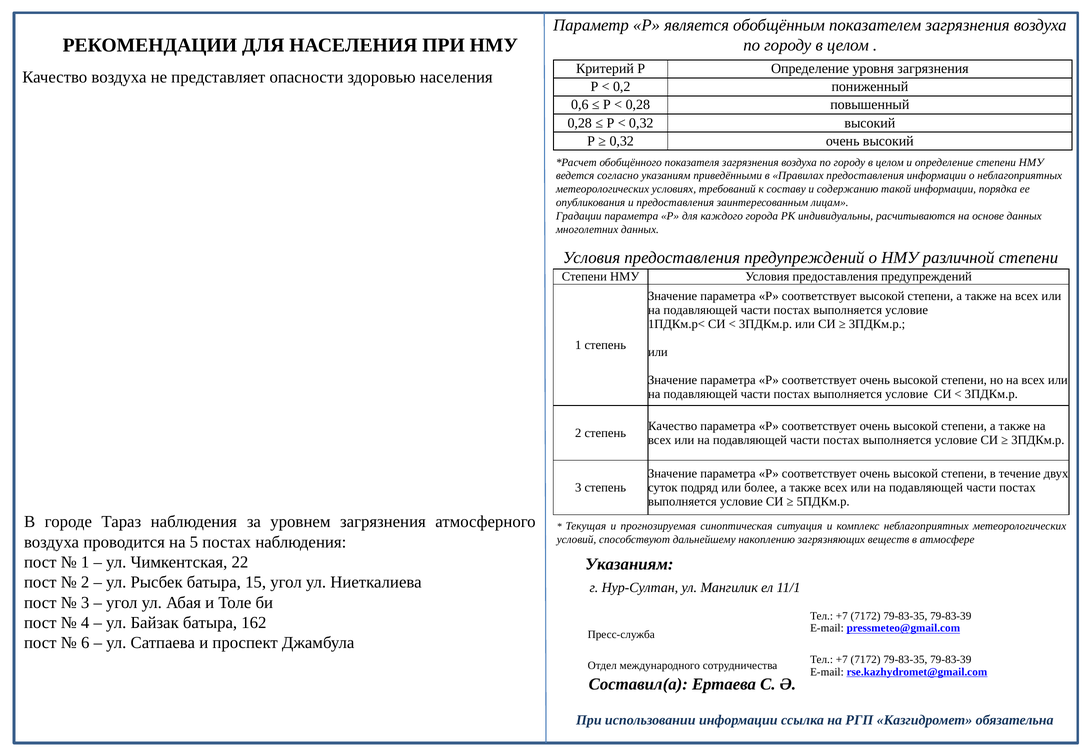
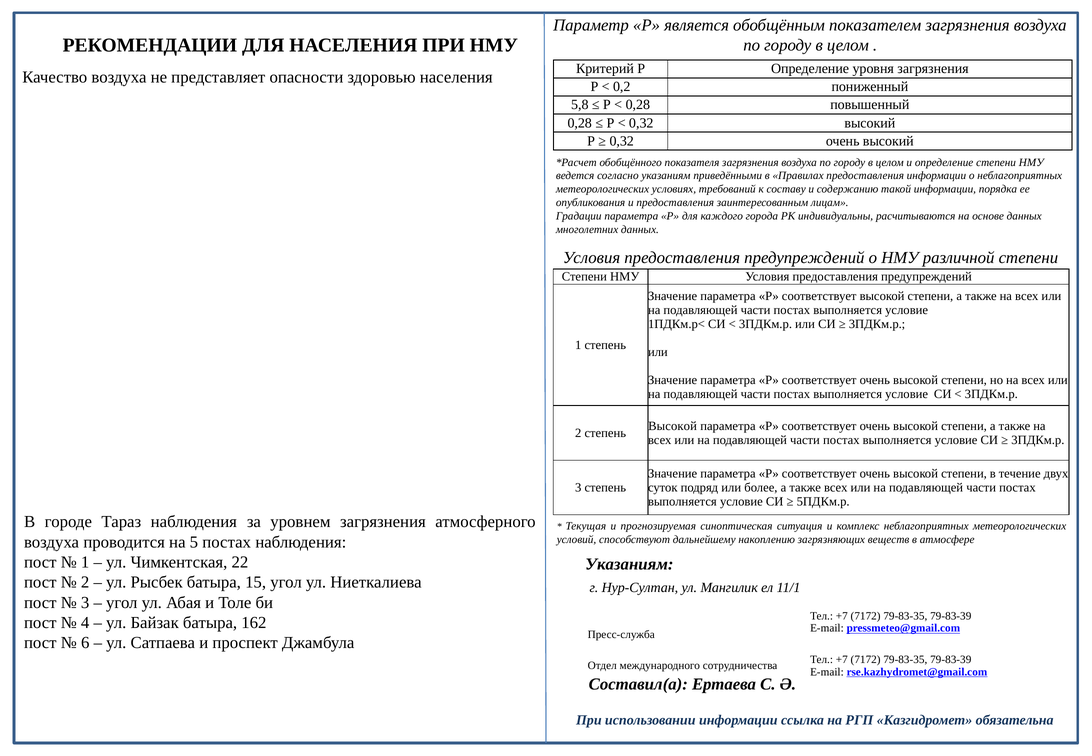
0,6: 0,6 -> 5,8 (580, 105)
Качество: Качество -> Высокой (673, 426)
